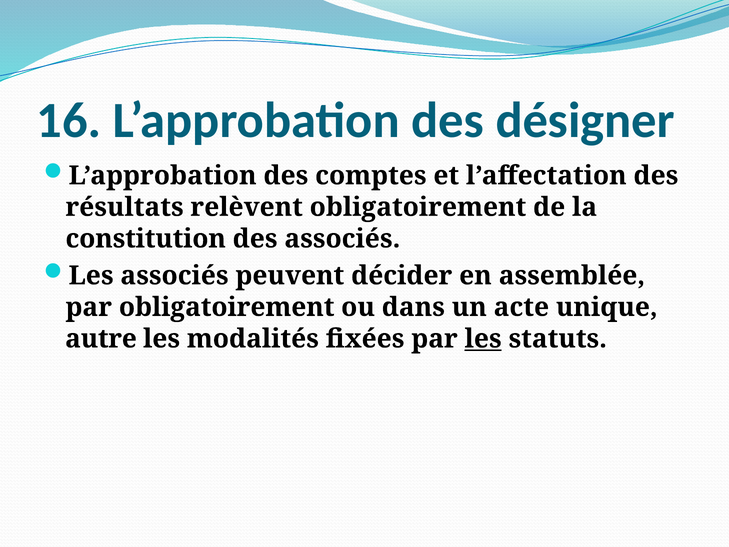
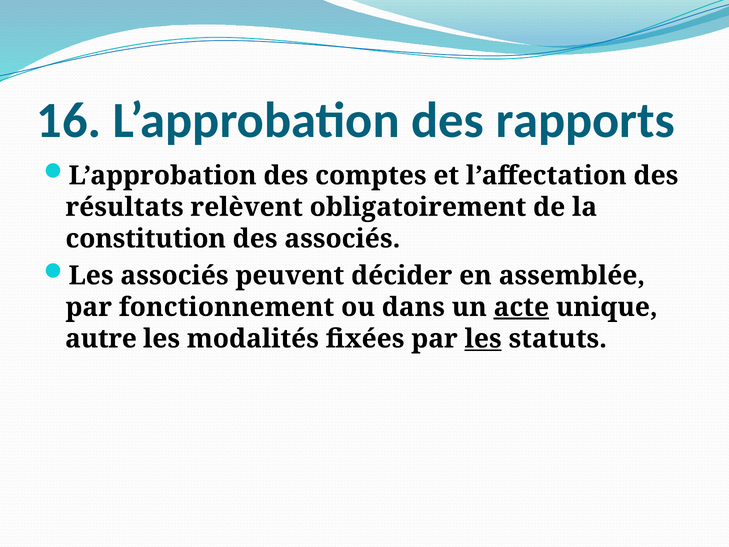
désigner: désigner -> rapports (585, 120)
par obligatoirement: obligatoirement -> fonctionnement (227, 307)
acte underline: none -> present (521, 307)
